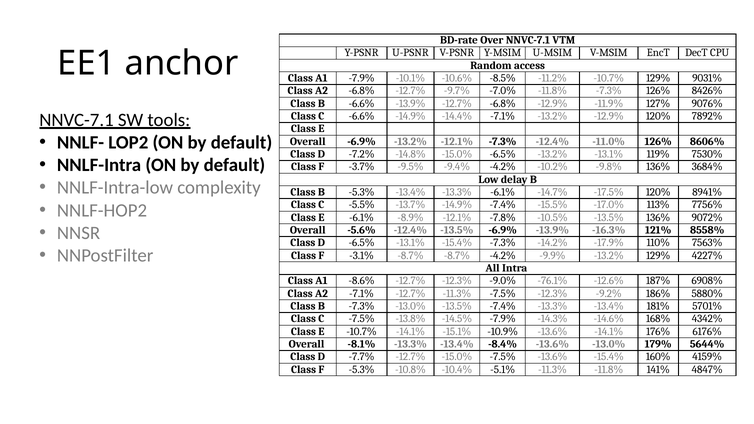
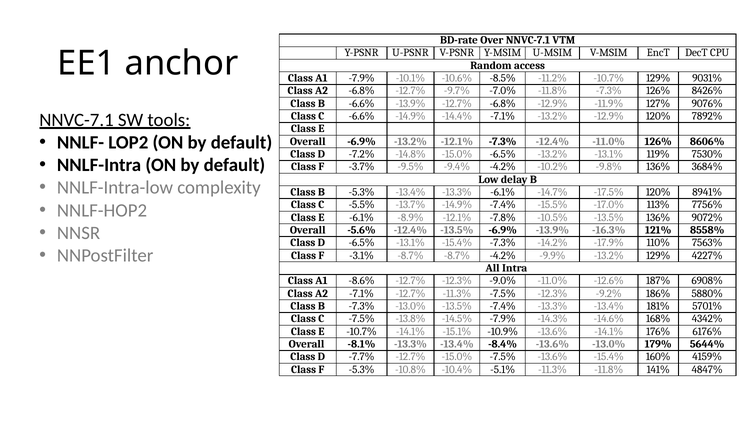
-9.0% -76.1%: -76.1% -> -11.0% (552, 281)
